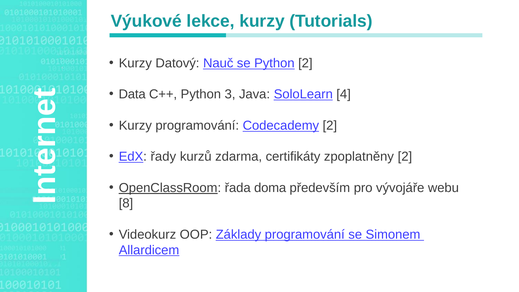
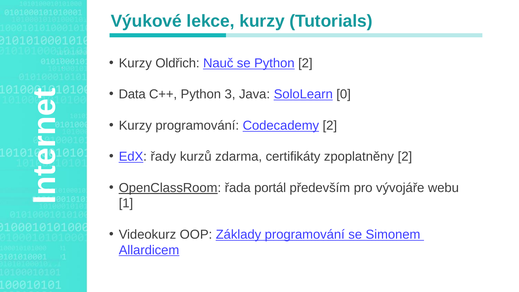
Datový: Datový -> Oldřich (177, 63)
4: 4 -> 0 (344, 94)
doma: doma -> portál (270, 188)
8: 8 -> 1 (126, 203)
